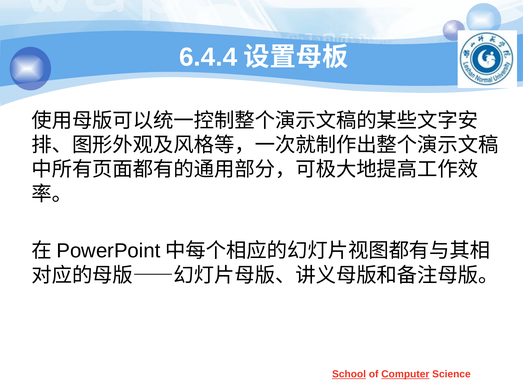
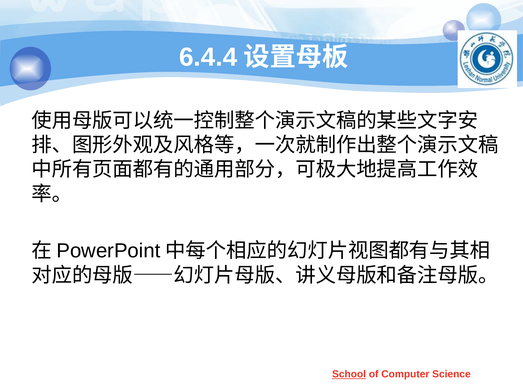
Computer underline: present -> none (405, 374)
